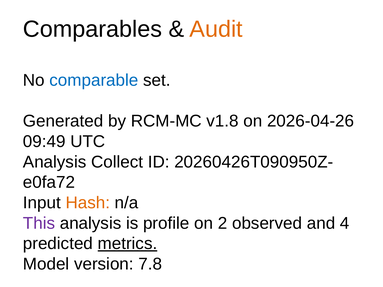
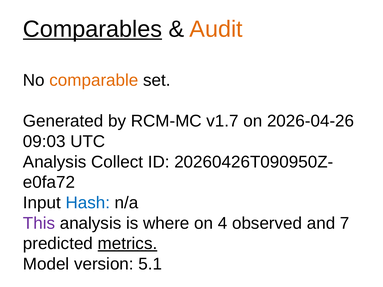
Comparables underline: none -> present (93, 29)
comparable colour: blue -> orange (94, 80)
v1.8: v1.8 -> v1.7 (223, 121)
09:49: 09:49 -> 09:03 (44, 142)
Hash colour: orange -> blue (88, 203)
profile: profile -> where (166, 223)
2: 2 -> 4 (223, 223)
4: 4 -> 7 (345, 223)
7.8: 7.8 -> 5.1 (150, 264)
